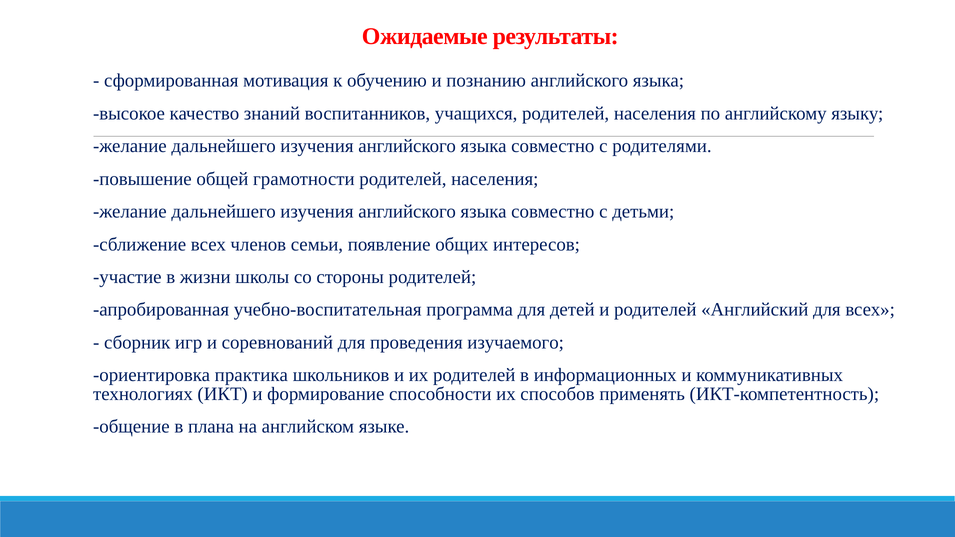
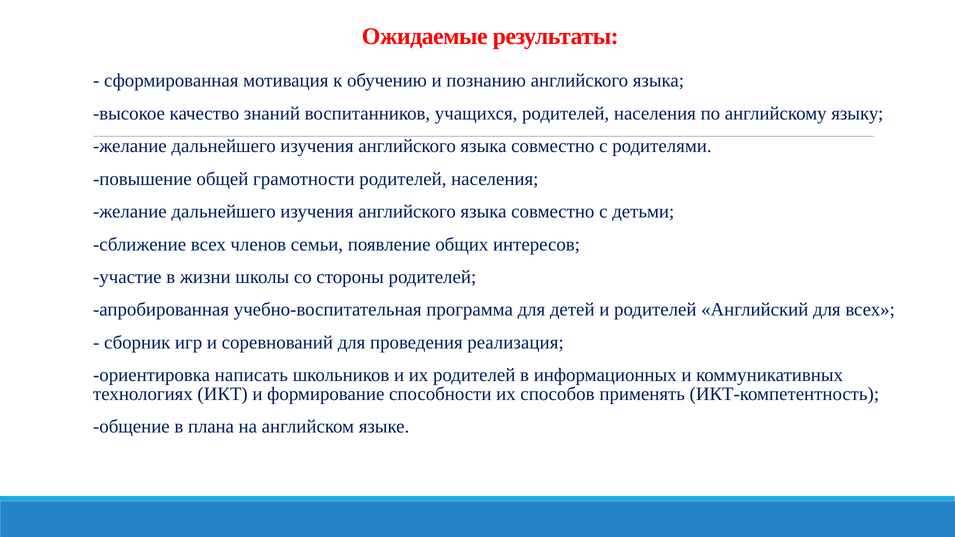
изучаемого: изучаемого -> реализация (516, 343)
практика: практика -> написать (251, 375)
